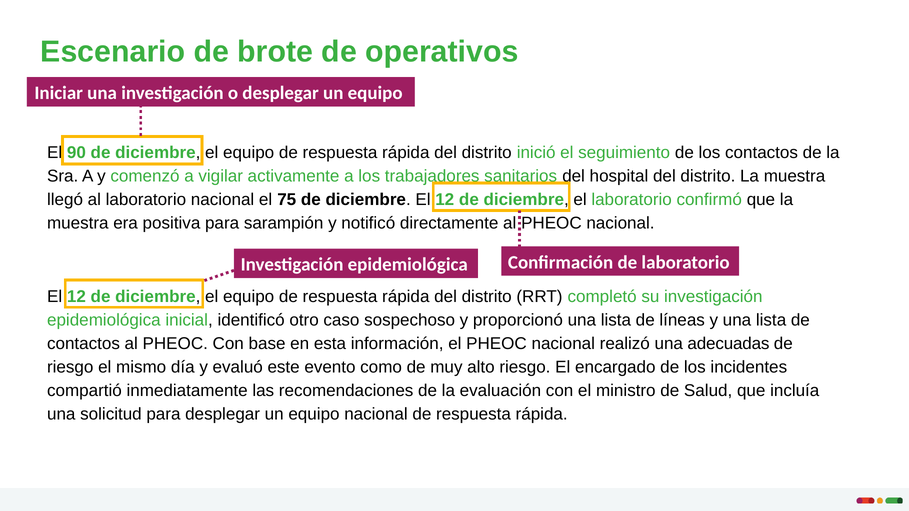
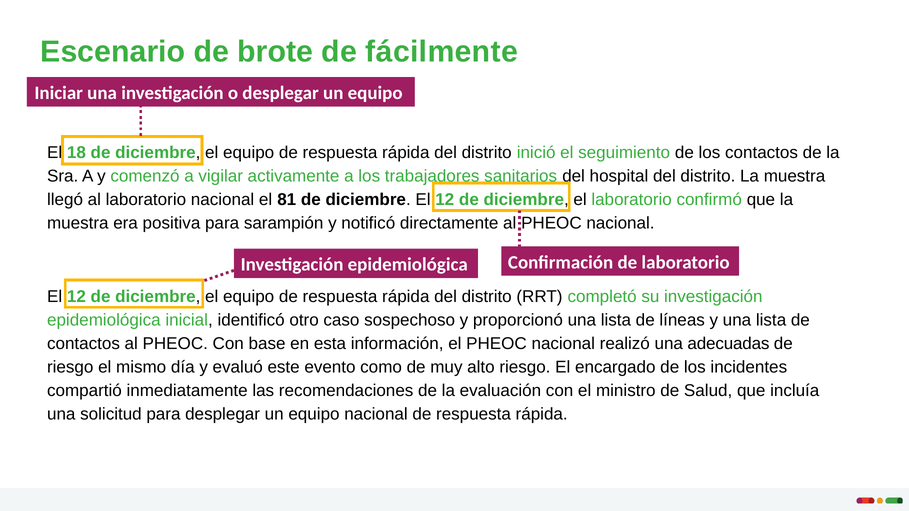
operativos: operativos -> fácilmente (442, 52)
90: 90 -> 18 (76, 153)
75: 75 -> 81 (287, 200)
